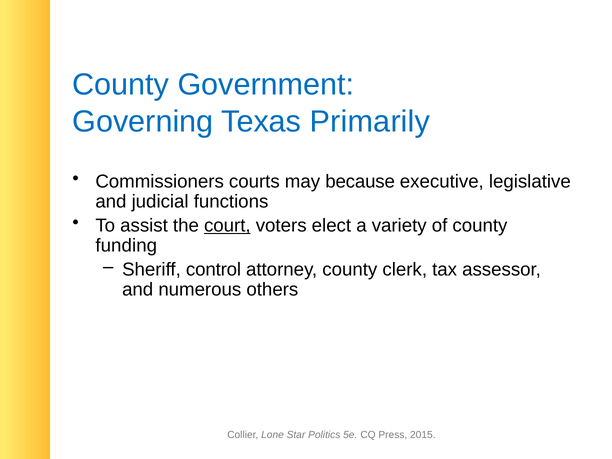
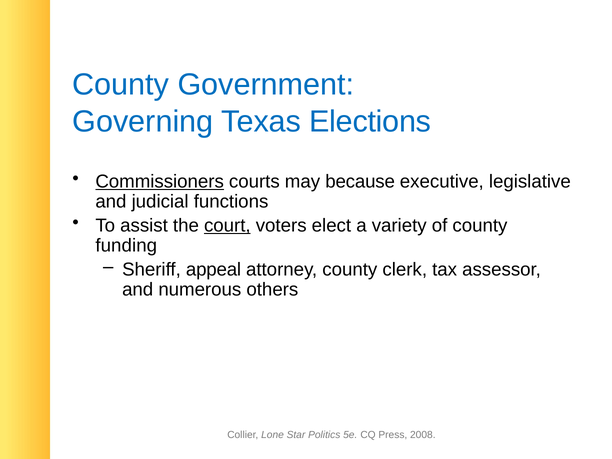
Primarily: Primarily -> Elections (370, 121)
Commissioners underline: none -> present (160, 181)
control: control -> appeal (214, 270)
2015: 2015 -> 2008 (423, 435)
